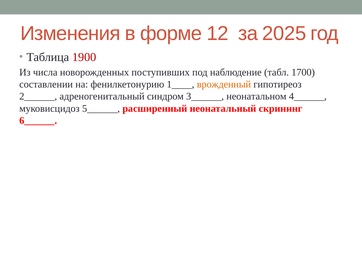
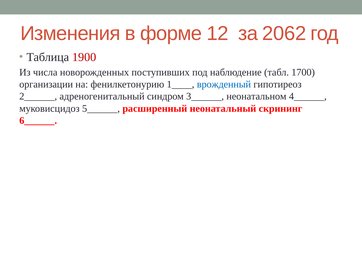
2025: 2025 -> 2062 (284, 33)
составлении: составлении -> организации (46, 85)
врожденный colour: orange -> blue (224, 85)
